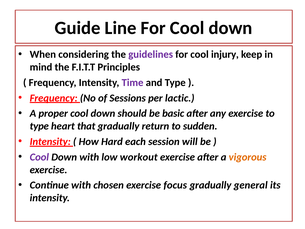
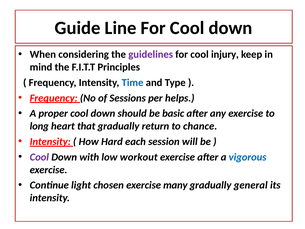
Time colour: purple -> blue (133, 82)
lactic: lactic -> helps (180, 98)
type: type -> long (39, 126)
sudden: sudden -> chance (200, 126)
vigorous colour: orange -> blue (248, 157)
Continue with: with -> light (81, 185)
focus: focus -> many (175, 185)
